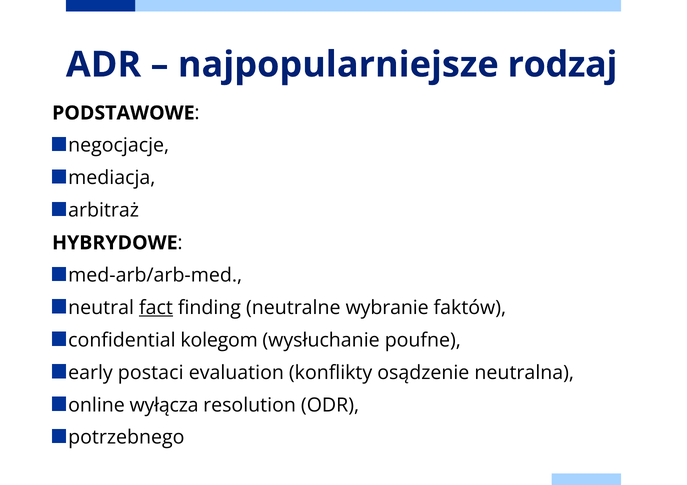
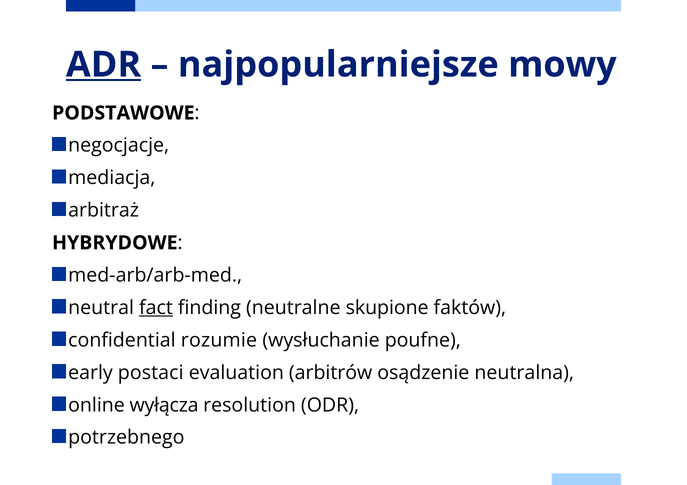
ADR underline: none -> present (104, 65)
rodzaj: rodzaj -> mowy (562, 65)
wybranie: wybranie -> skupione (387, 308)
kolegom: kolegom -> rozumie (219, 341)
konflikty: konflikty -> arbitrów (331, 373)
